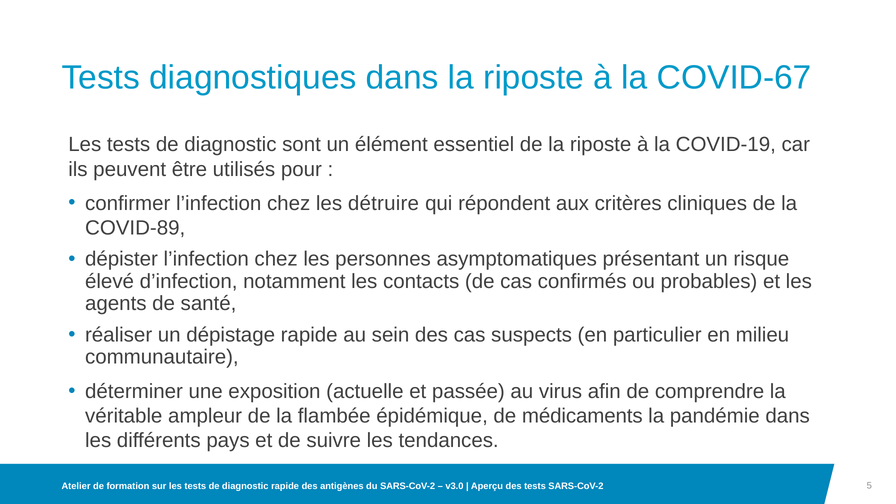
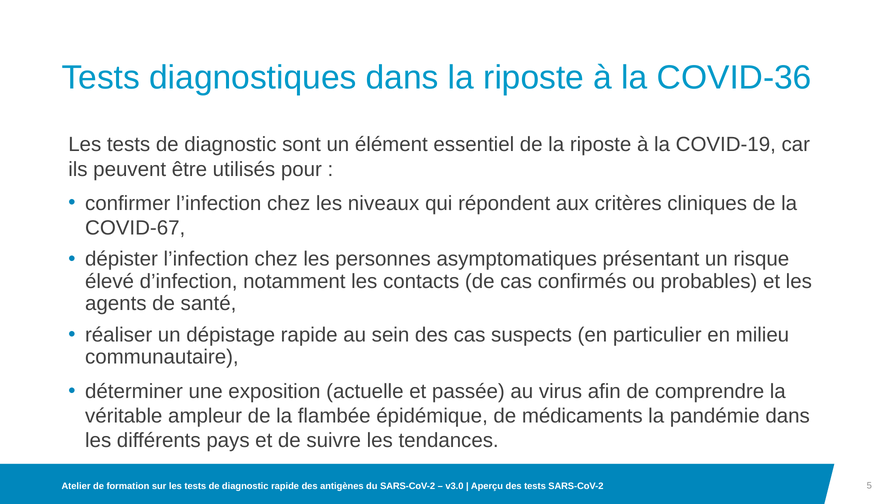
COVID-67: COVID-67 -> COVID-36 (734, 78)
détruire: détruire -> niveaux (384, 203)
COVID-89: COVID-89 -> COVID-67 (135, 228)
